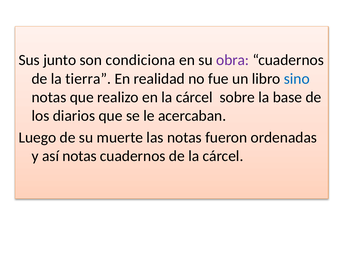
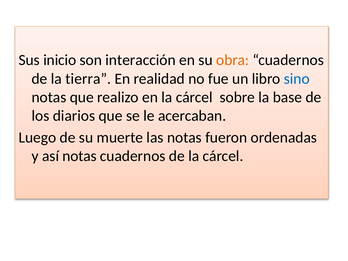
junto: junto -> inicio (60, 60)
condiciona: condiciona -> interacción (141, 60)
obra colour: purple -> orange (233, 60)
